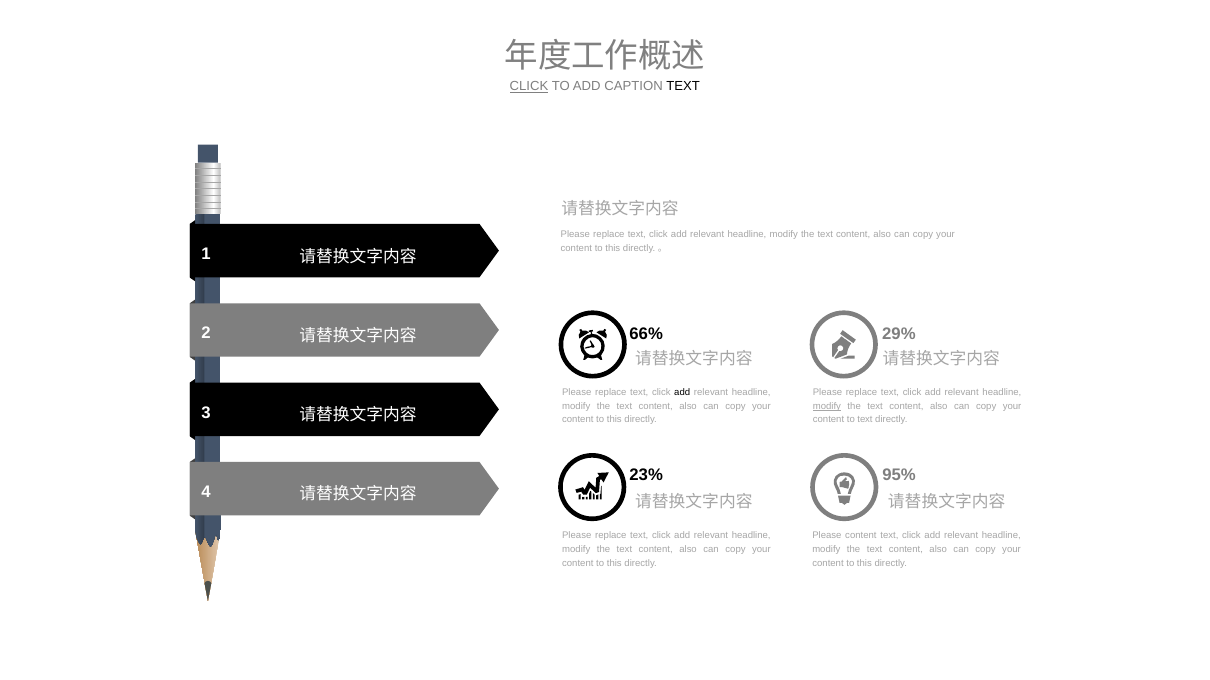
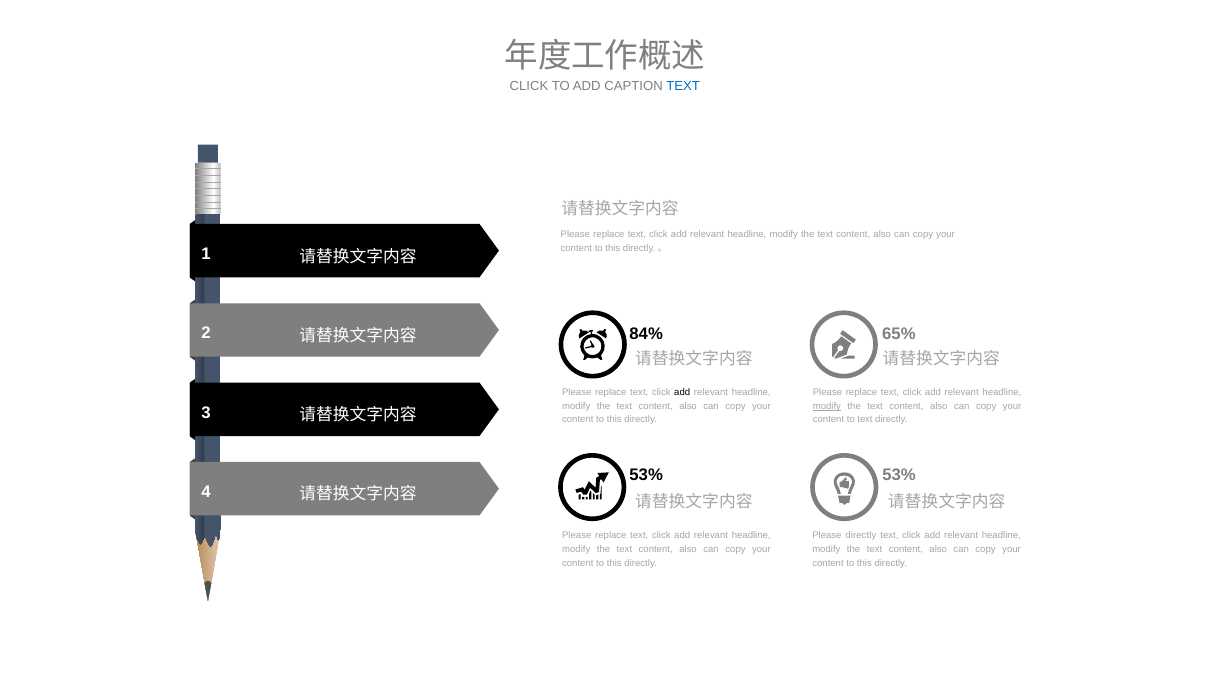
CLICK underline: present -> none (529, 86)
TEXT colour: black -> blue (683, 86)
66%: 66% -> 84% (646, 334)
29%: 29% -> 65% (899, 334)
23%: 23% -> 53% (646, 476)
95%: 95% -> 53% (899, 476)
Please content: content -> directly (861, 536)
